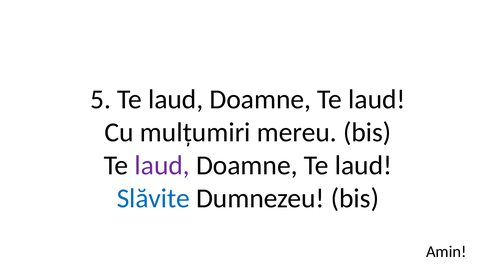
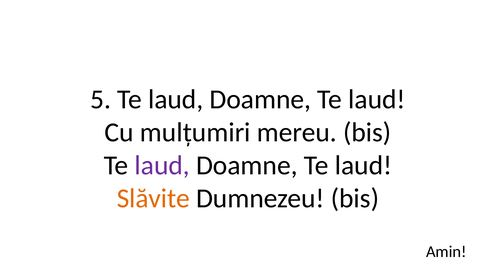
Slăvite colour: blue -> orange (153, 198)
